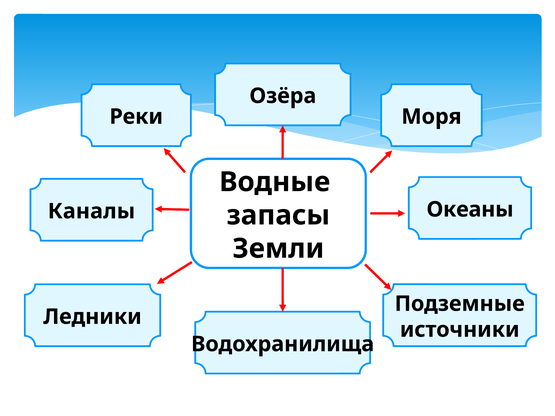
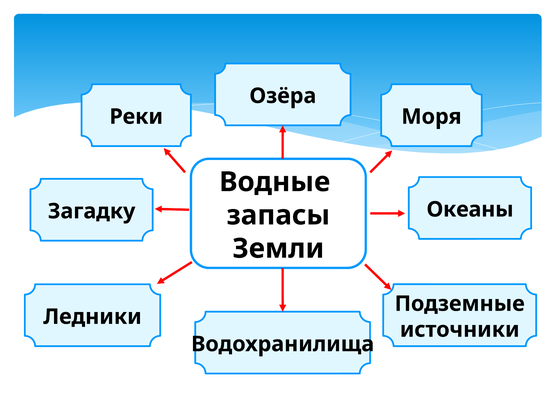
Каналы: Каналы -> Загадку (92, 211)
